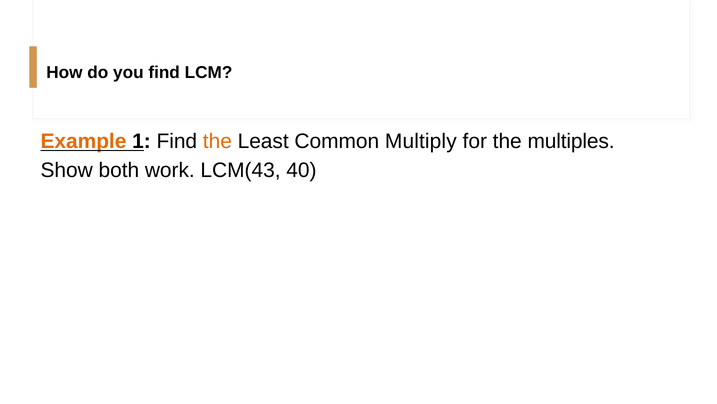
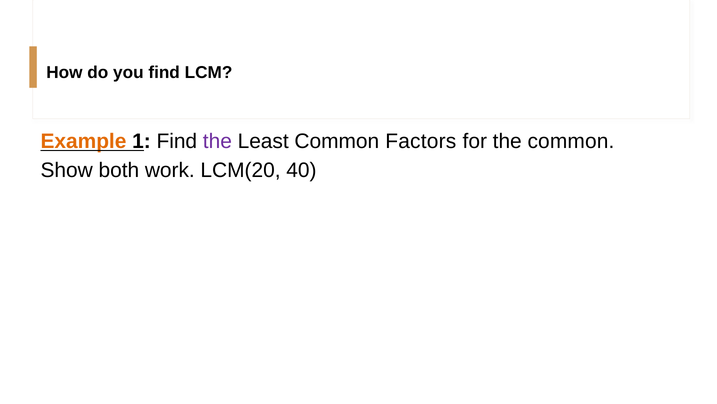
the colour: orange -> purple (217, 141)
Multiply: Multiply -> Factors (421, 141)
the multiples: multiples -> common (571, 141)
LCM(43: LCM(43 -> LCM(20 (241, 170)
